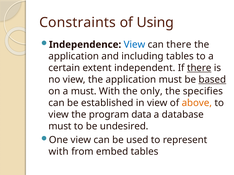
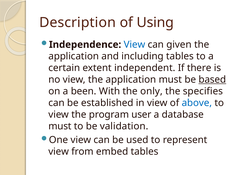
Constraints: Constraints -> Description (78, 23)
can there: there -> given (179, 45)
there underline: present -> none (199, 68)
a must: must -> been (84, 92)
above colour: orange -> blue (197, 103)
data: data -> user (141, 115)
undesired: undesired -> validation (124, 127)
with: with -> view (59, 152)
